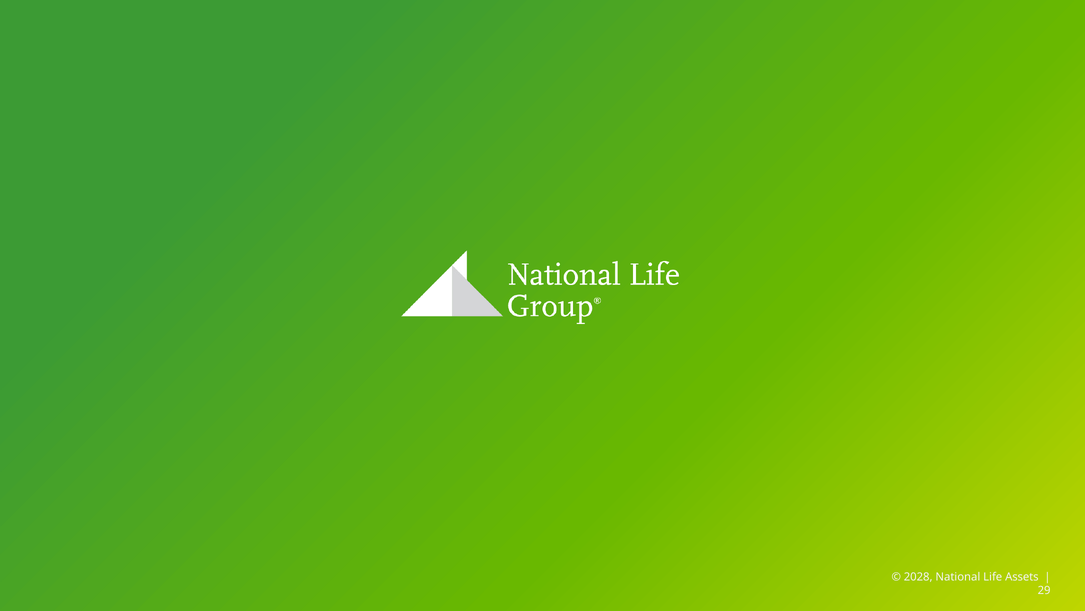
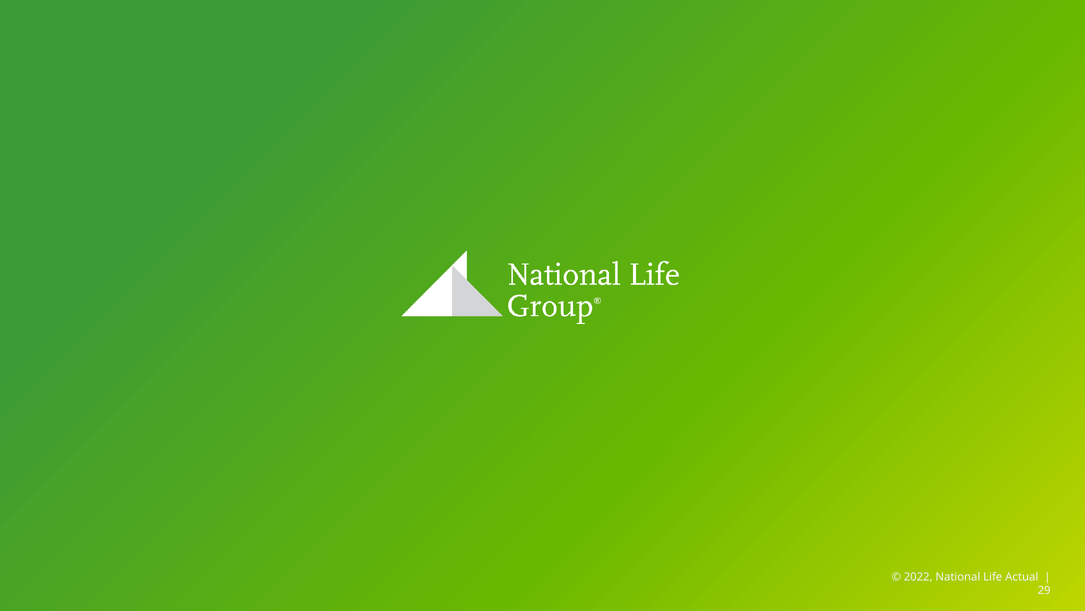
2028: 2028 -> 2022 (918, 576)
Assets: Assets -> Actual (1022, 576)
